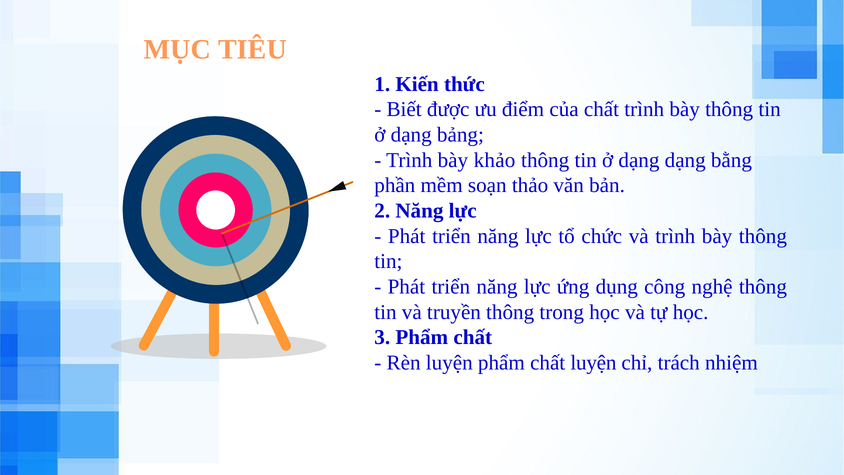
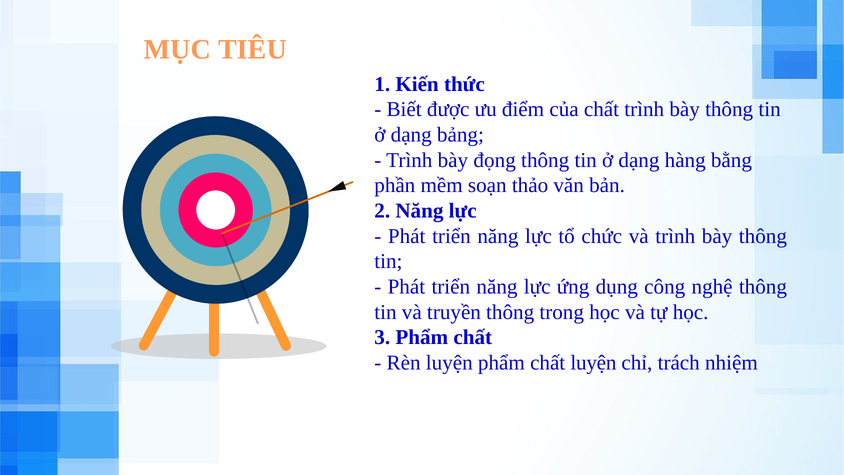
khảo: khảo -> đọng (495, 160)
dạng dạng: dạng -> hàng (685, 160)
